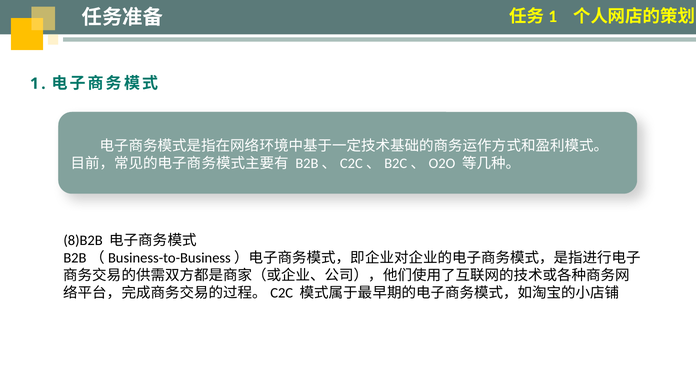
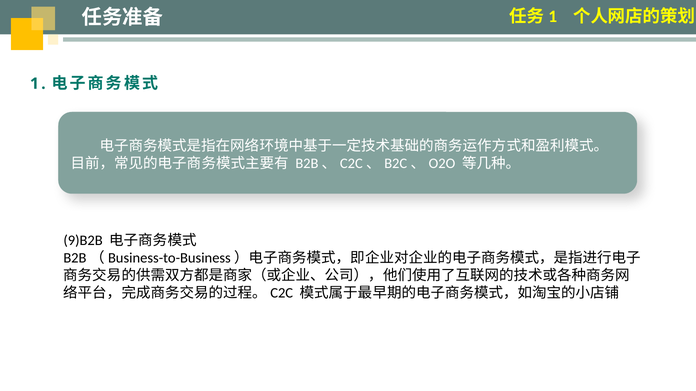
8)B2B: 8)B2B -> 9)B2B (83, 241)
